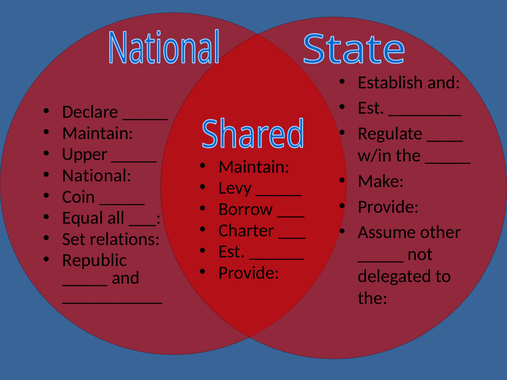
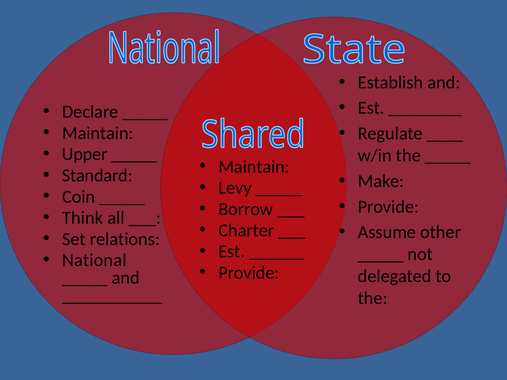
National: National -> Standard (97, 176)
Equal: Equal -> Think (83, 218)
Republic: Republic -> National (94, 260)
